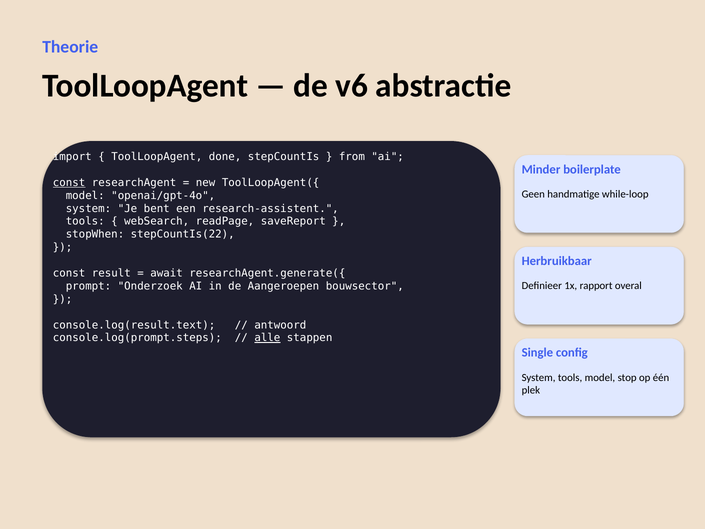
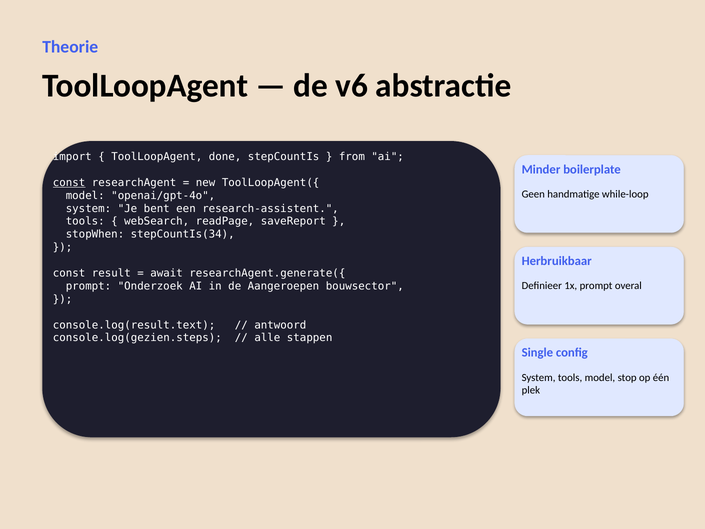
stepCountIs(22: stepCountIs(22 -> stepCountIs(34 (183, 234)
1x rapport: rapport -> prompt (596, 286)
console.log(prompt.steps: console.log(prompt.steps -> console.log(gezien.steps (137, 338)
alle underline: present -> none (267, 338)
